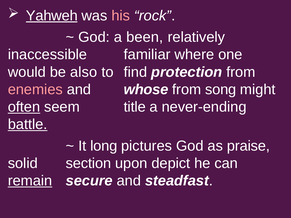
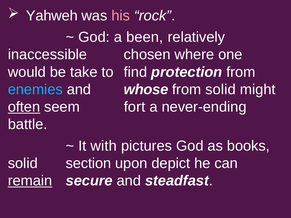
Yahweh underline: present -> none (52, 16)
familiar: familiar -> chosen (147, 55)
also: also -> take (84, 72)
enemies colour: pink -> light blue (35, 90)
from song: song -> solid (221, 90)
title: title -> fort (135, 107)
battle underline: present -> none (28, 124)
long: long -> with (104, 146)
praise: praise -> books (248, 146)
